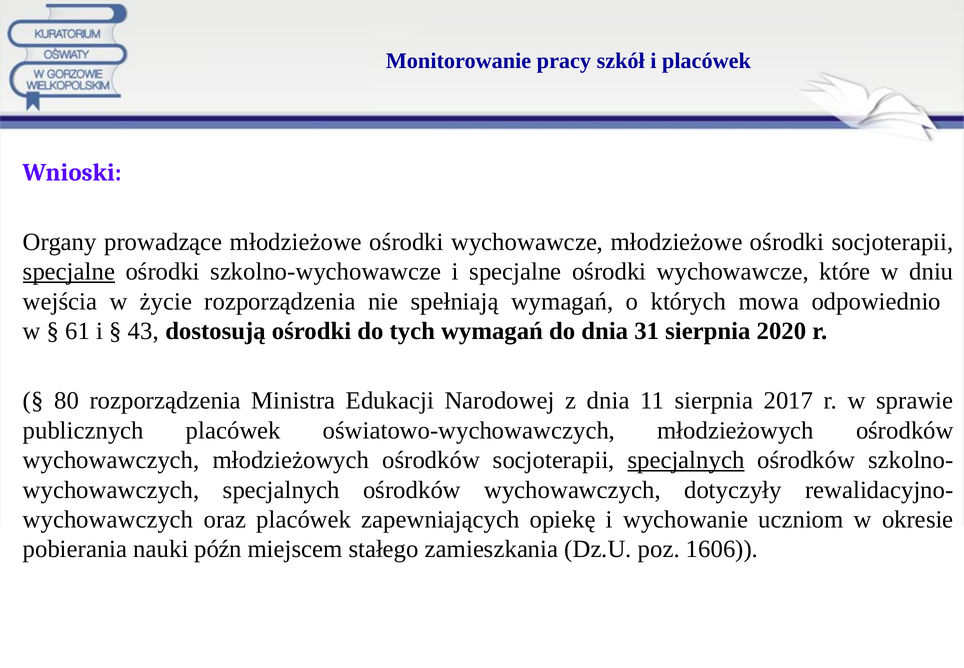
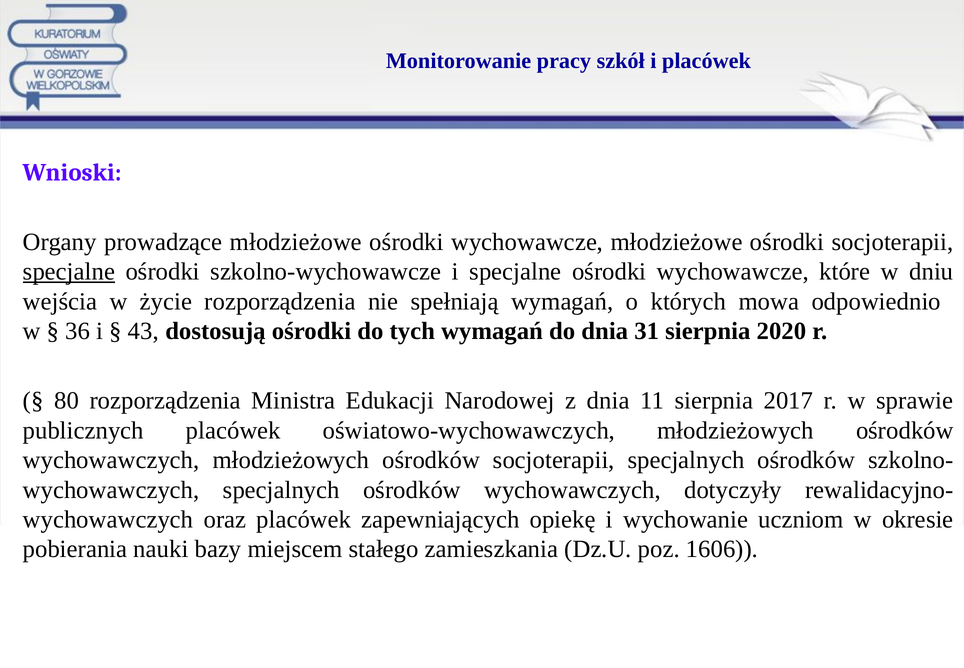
61: 61 -> 36 (78, 331)
specjalnych underline: present -> none (686, 460)
późn: późn -> bazy (218, 549)
